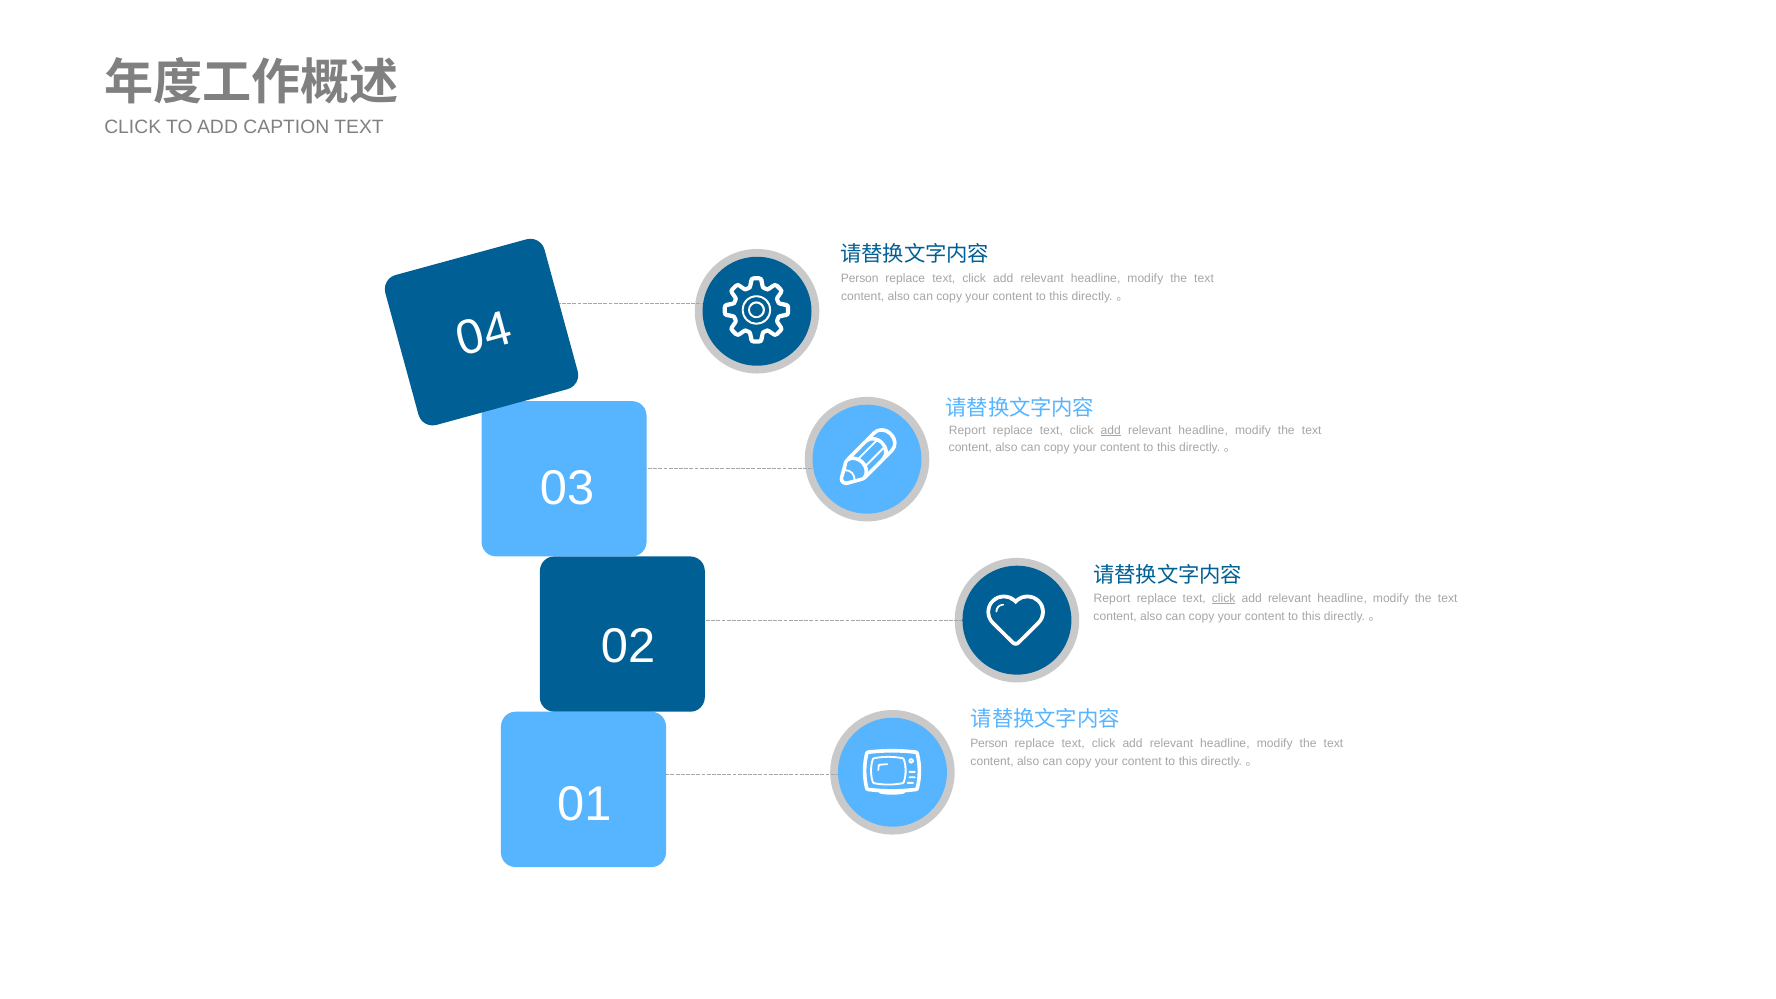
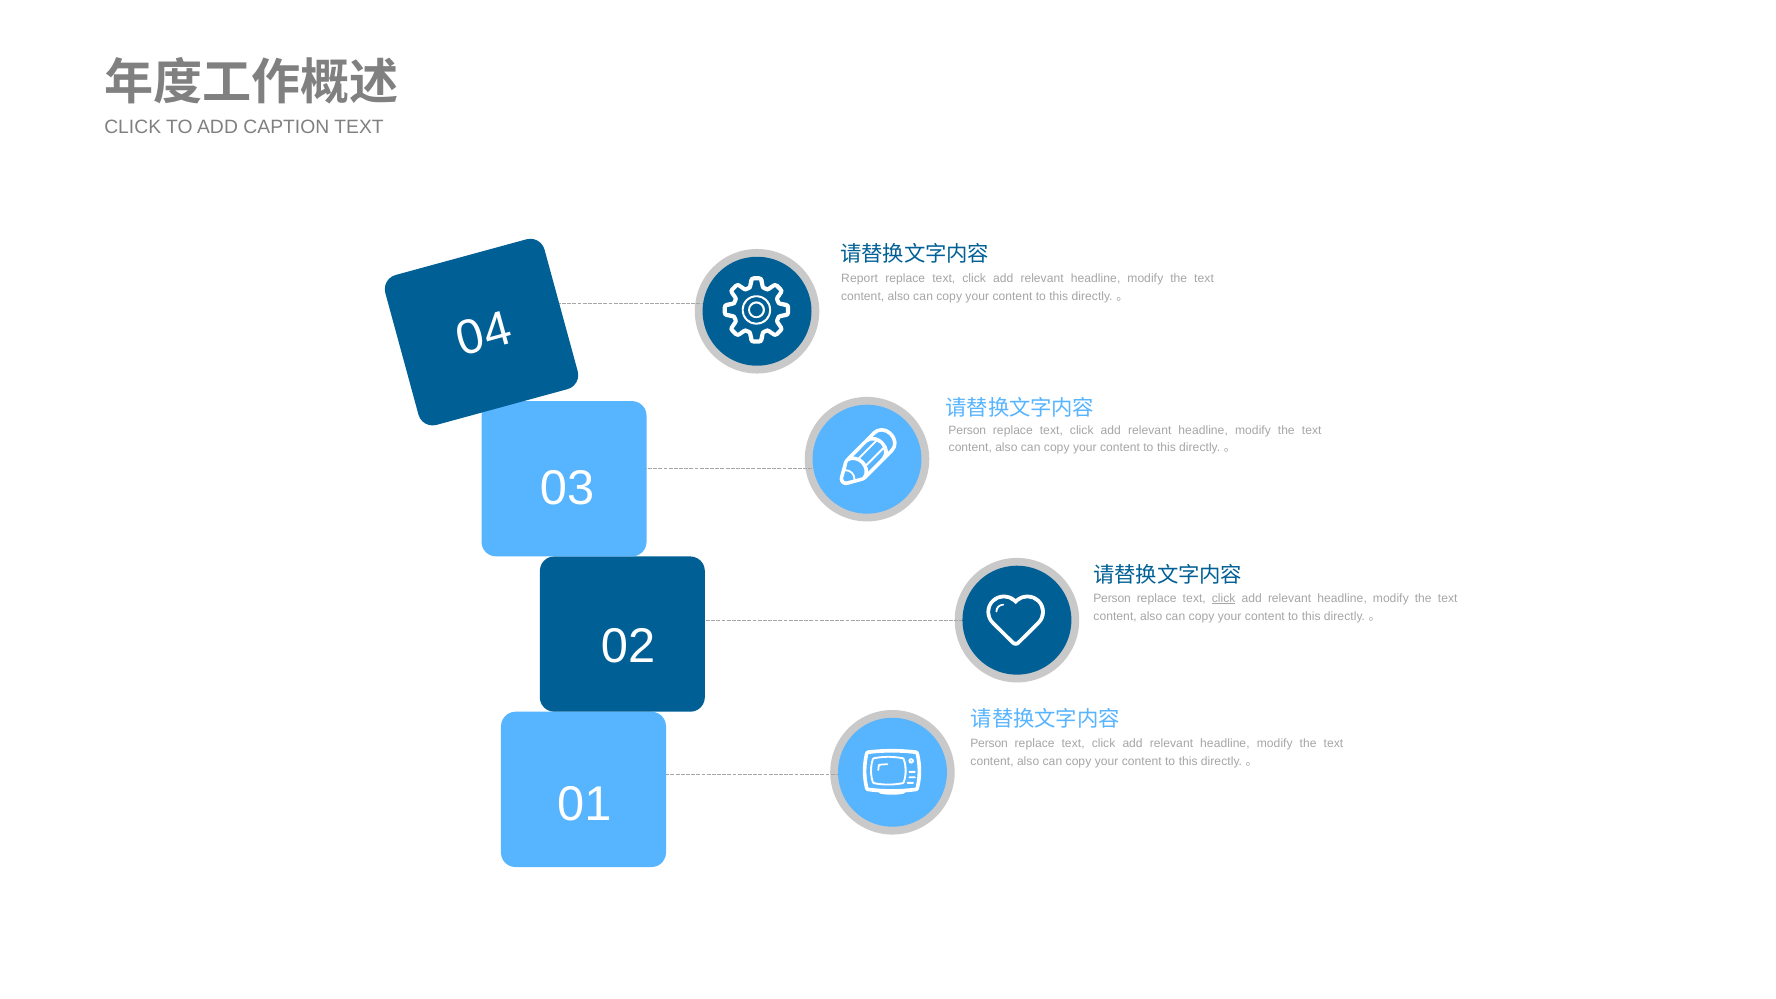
Person: Person -> Report (860, 279)
Report: Report -> Person (967, 430)
add underline: present -> none (1111, 430)
Report: Report -> Person (1112, 599)
